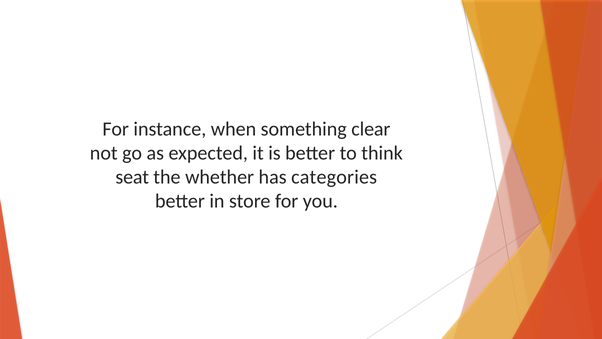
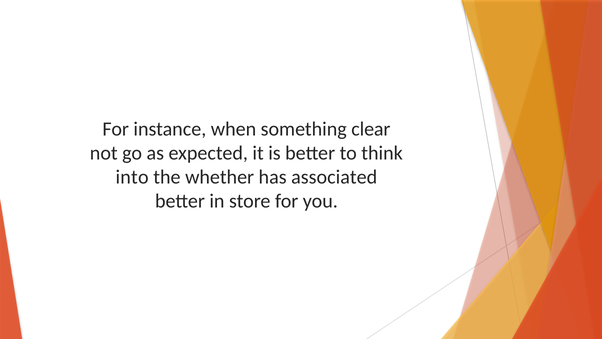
seat: seat -> into (132, 177)
categories: categories -> associated (334, 177)
